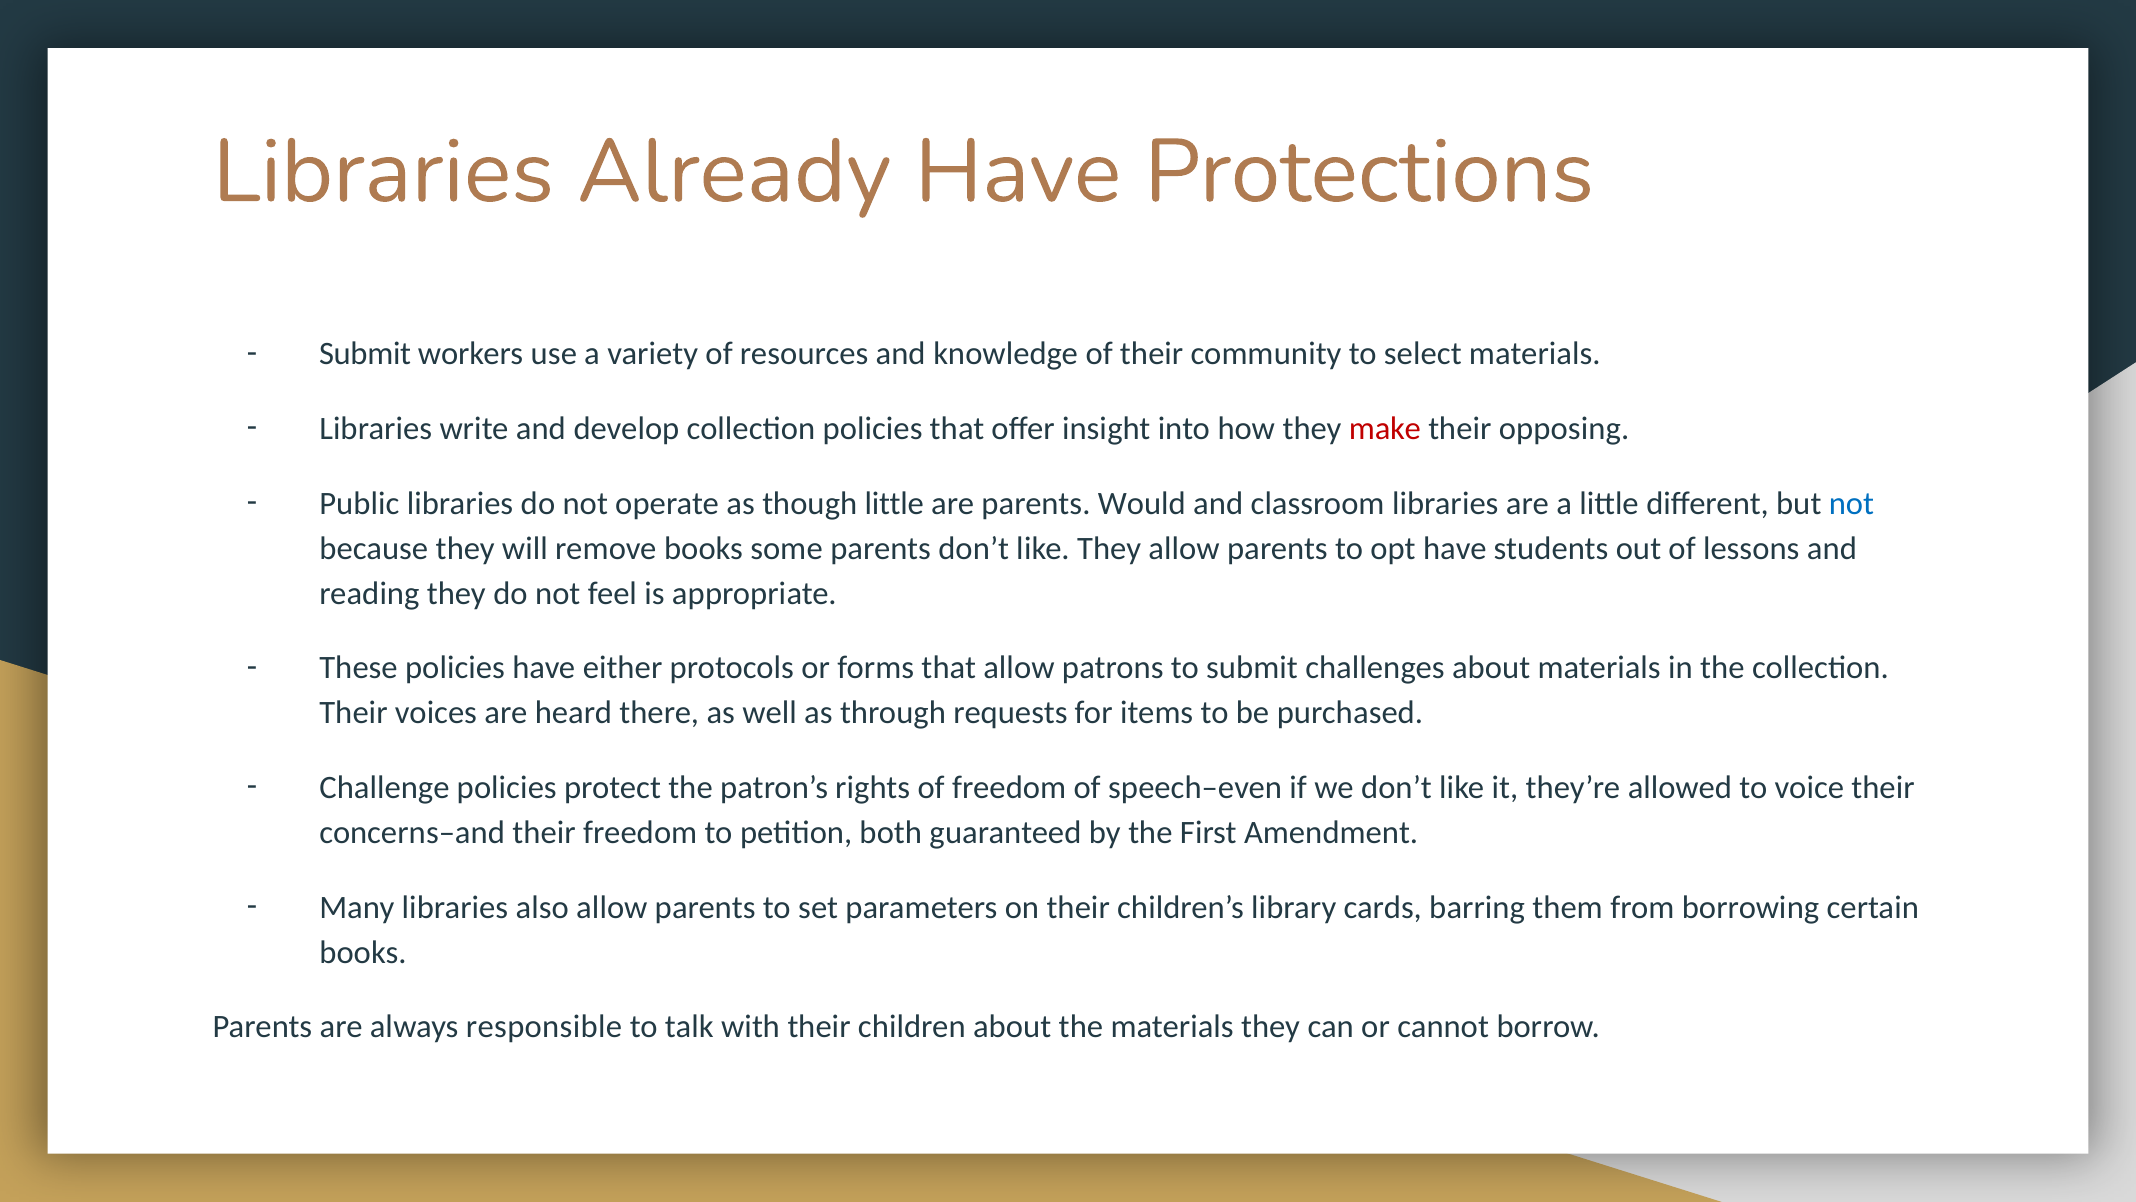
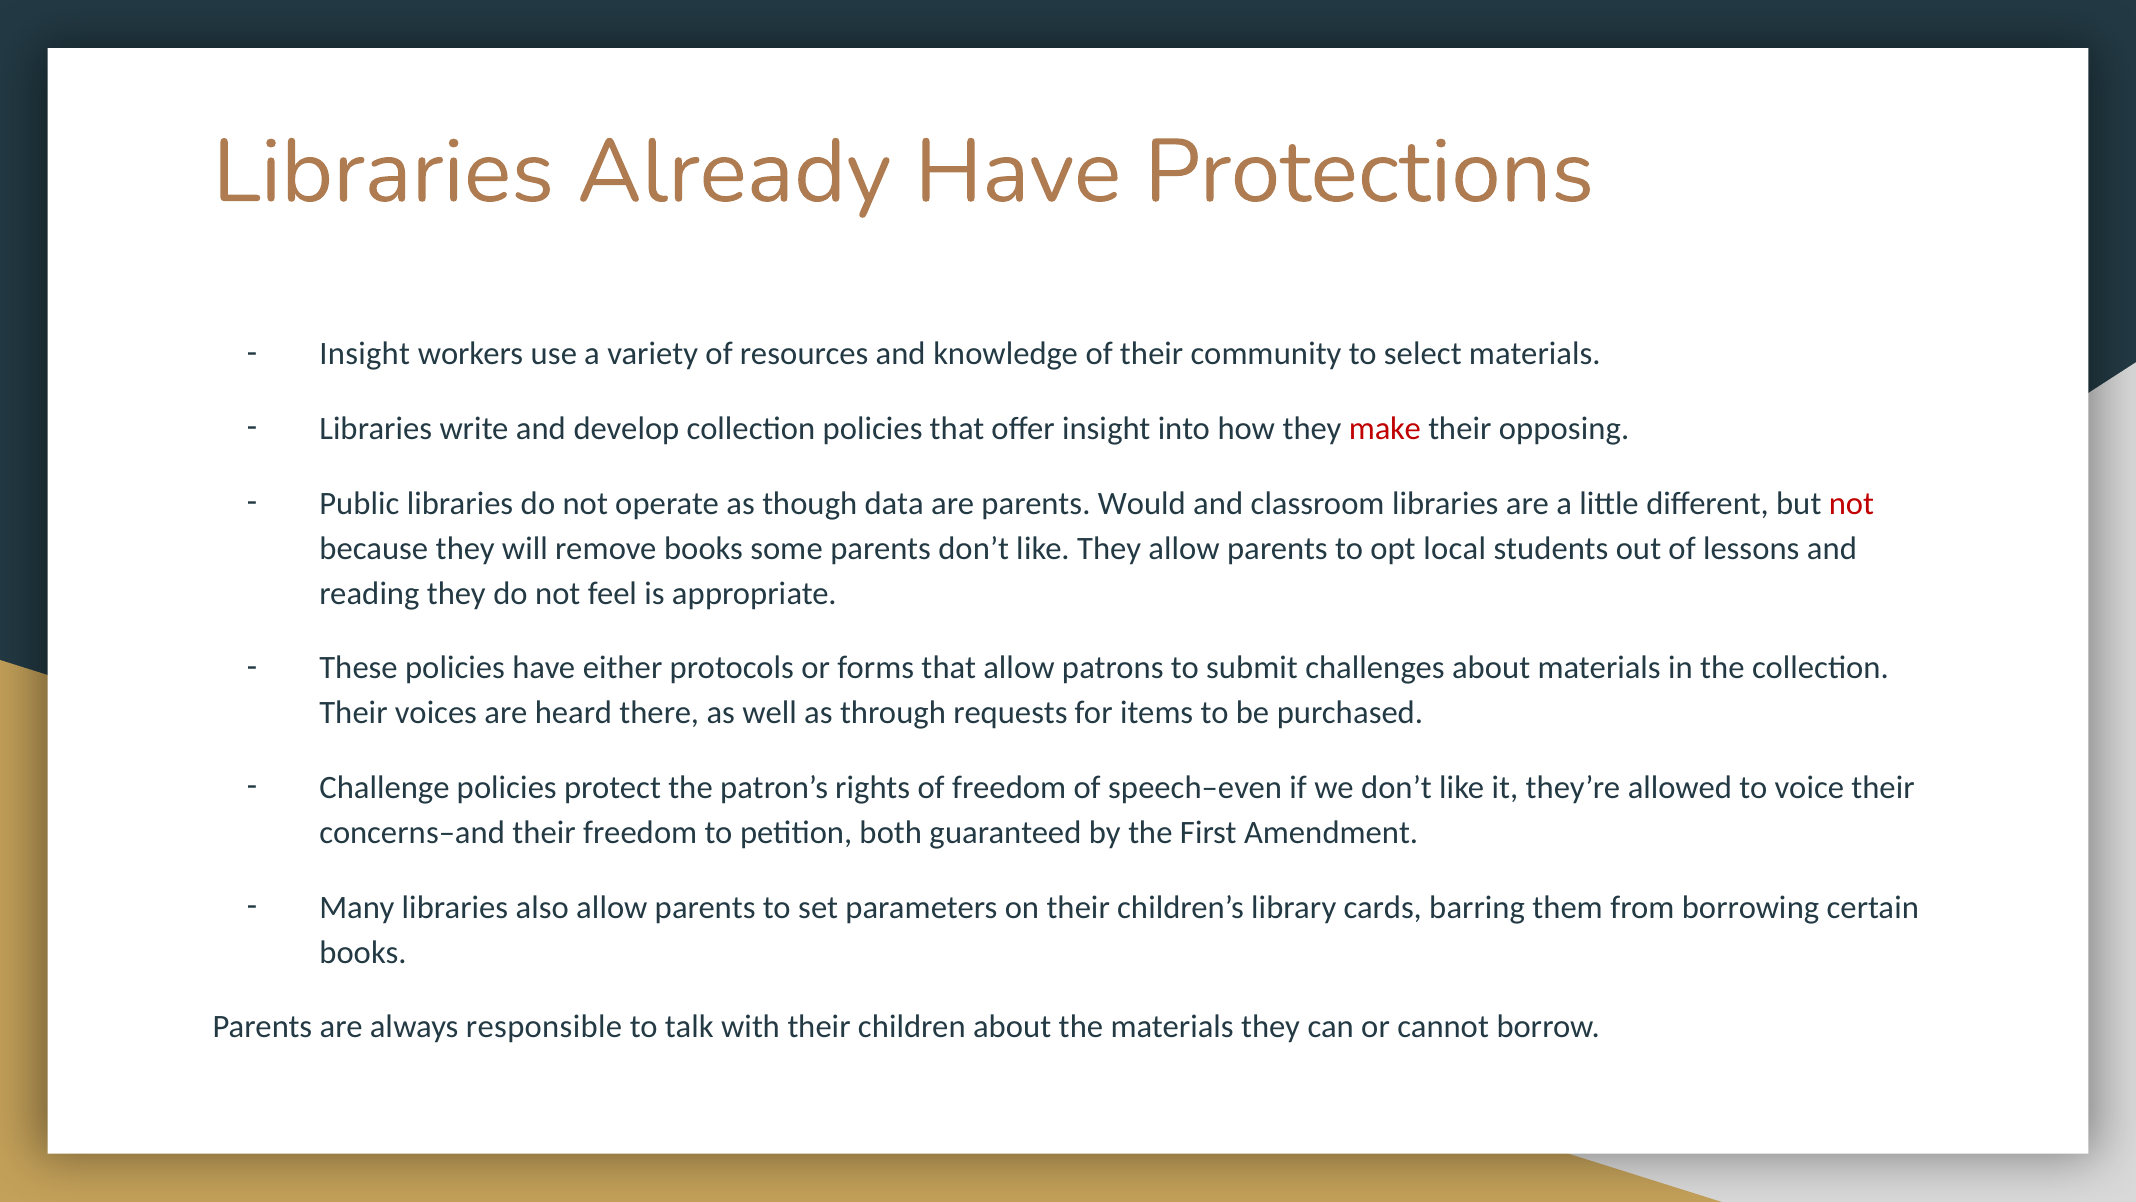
Submit: Submit -> Insight (365, 354)
though little: little -> data (894, 503)
not colour: blue -> red (1851, 503)
opt have: have -> local (1455, 548)
